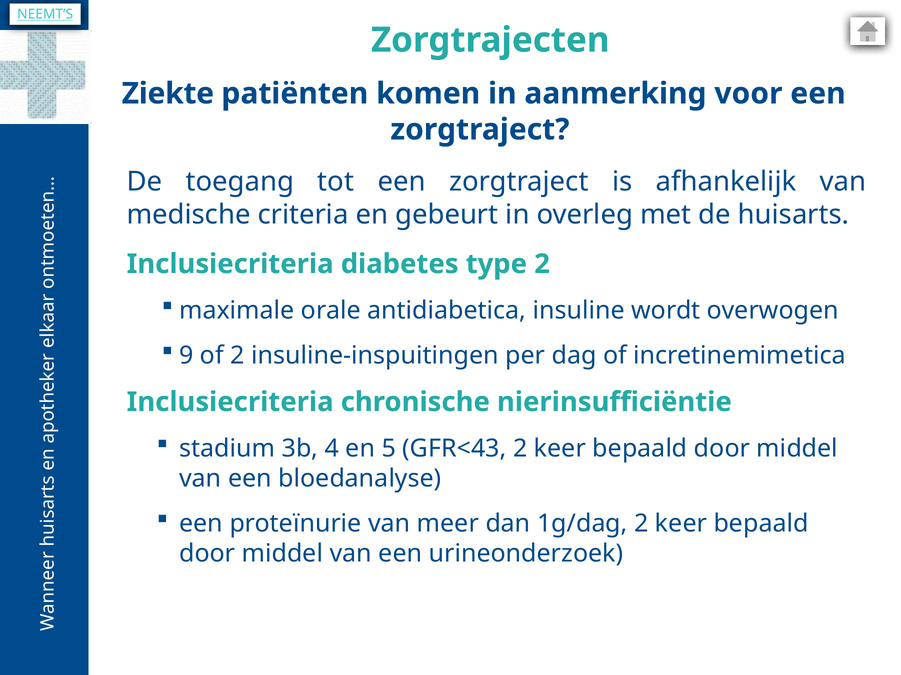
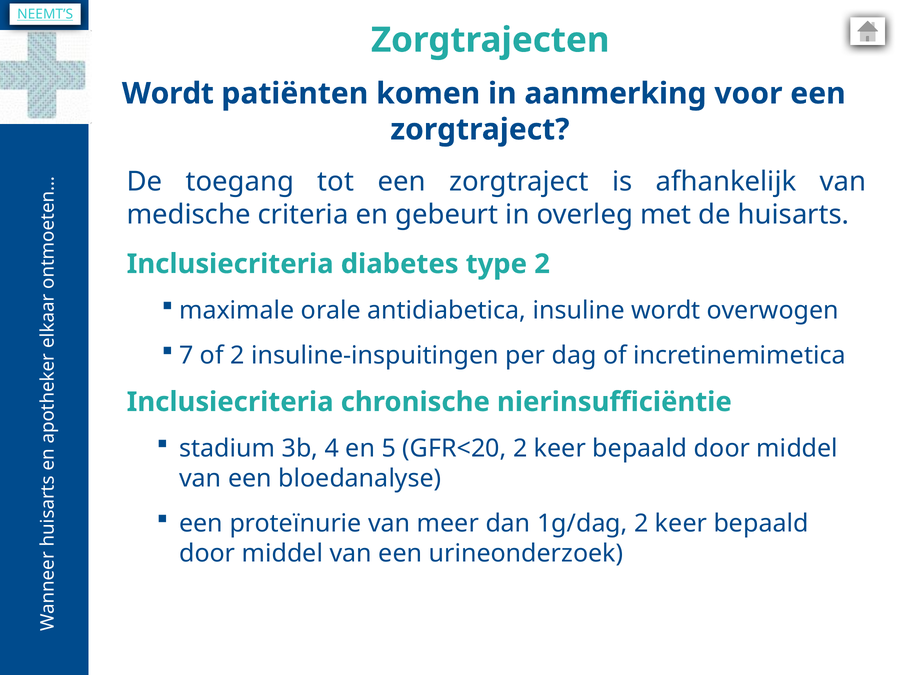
Ziekte: Ziekte -> Wordt (168, 94)
9: 9 -> 7 (186, 356)
GFR<43: GFR<43 -> GFR<20 (454, 449)
